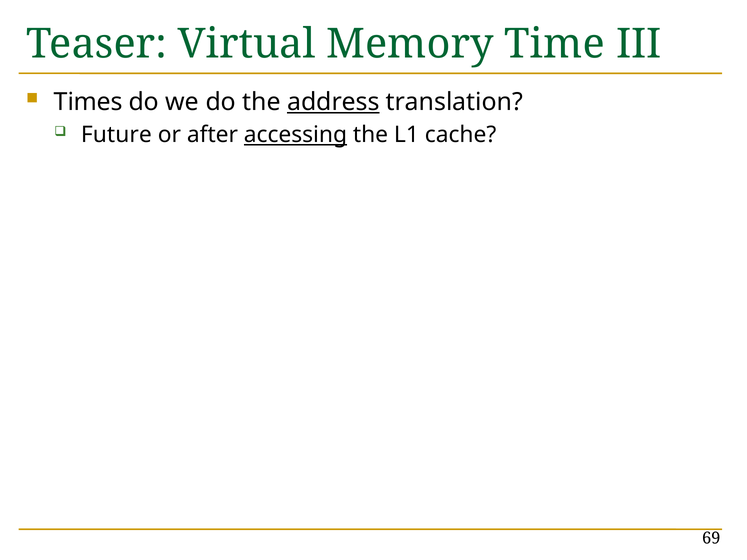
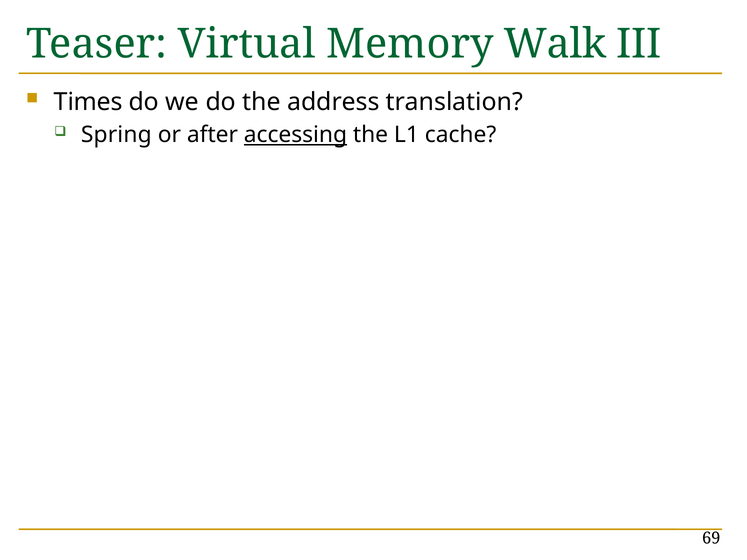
Time: Time -> Walk (555, 44)
address underline: present -> none (333, 102)
Future: Future -> Spring (116, 135)
